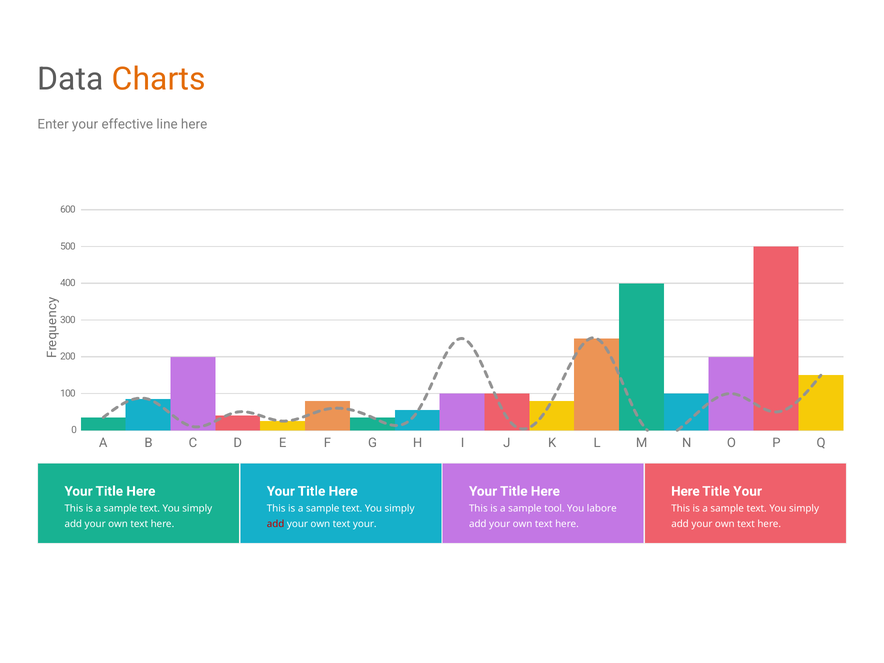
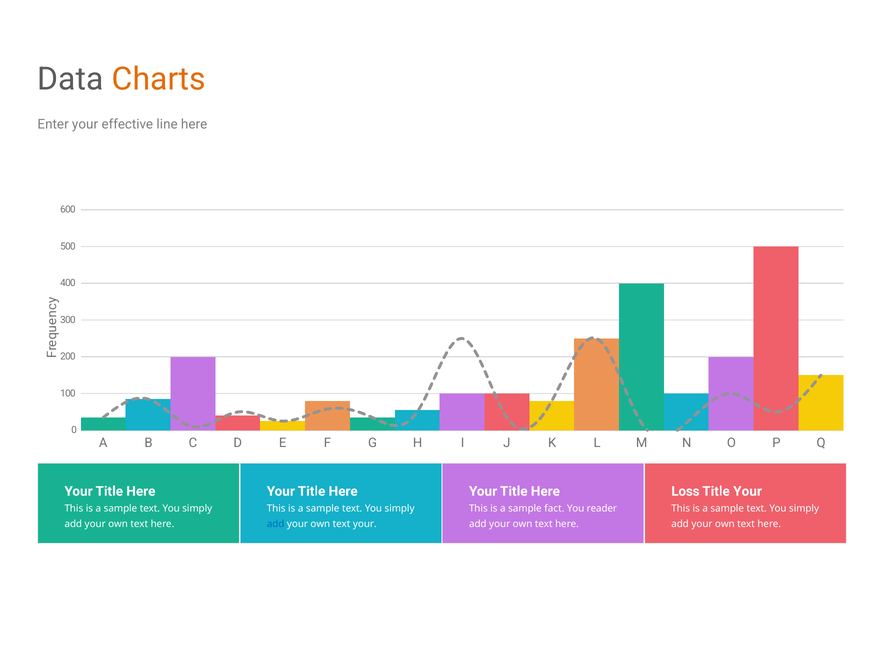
Here: Here -> Loss (685, 491)
tool: tool -> fact (554, 509)
labore: labore -> reader (602, 509)
add colour: red -> blue (276, 524)
